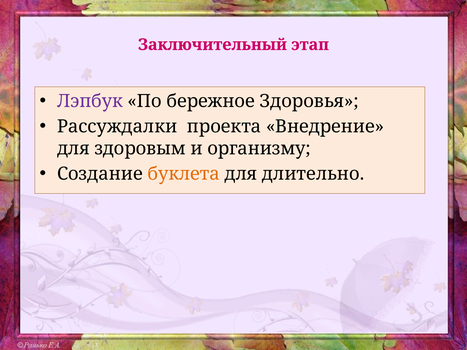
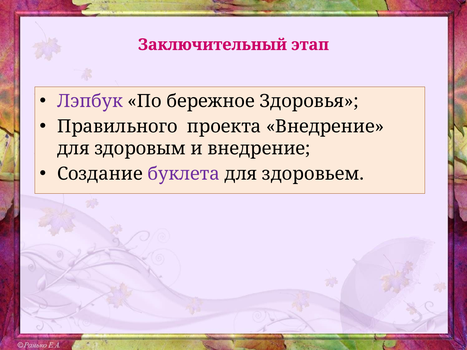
Рассуждалки: Рассуждалки -> Правильного (117, 127)
и организму: организму -> внедрение (259, 148)
буклета colour: orange -> purple (184, 174)
длительно: длительно -> здоровьем (313, 174)
